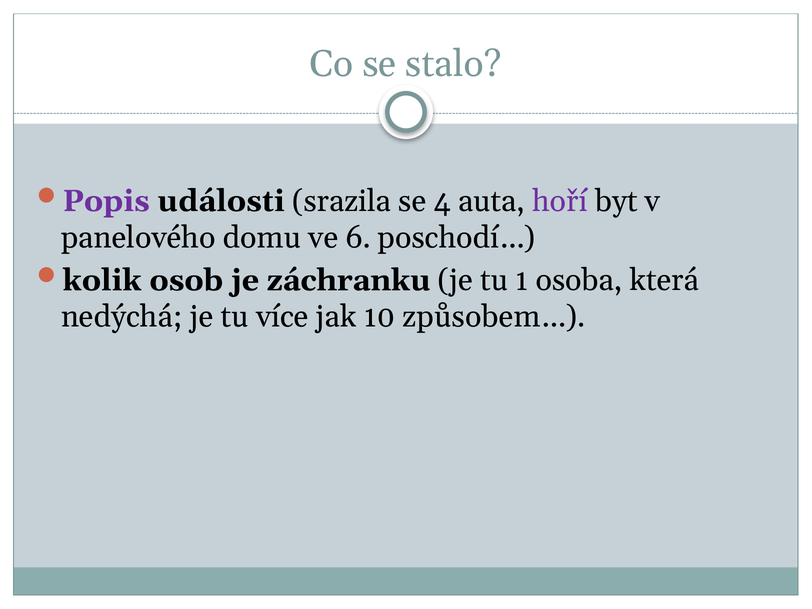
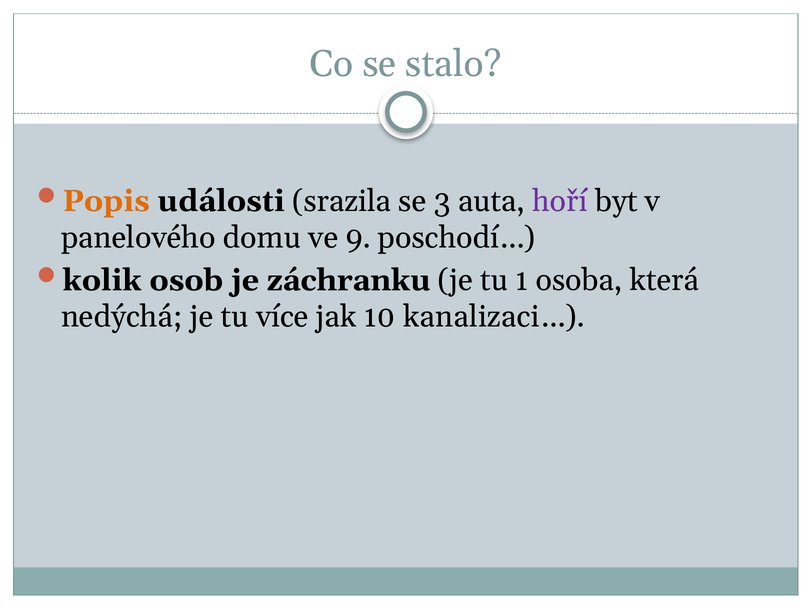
Popis colour: purple -> orange (106, 201)
4: 4 -> 3 (442, 201)
6: 6 -> 9 (358, 238)
způsobem…: způsobem… -> kanalizaci… (494, 317)
